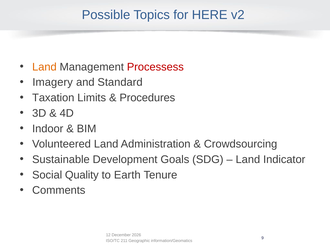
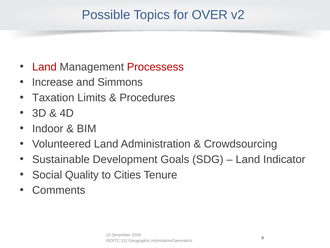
HERE: HERE -> OVER (210, 15)
Land colour: orange -> red (44, 67)
Imagery: Imagery -> Increase (53, 82)
Standard: Standard -> Simmons (120, 82)
Earth: Earth -> Cities (127, 175)
